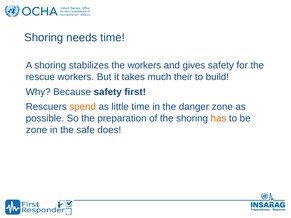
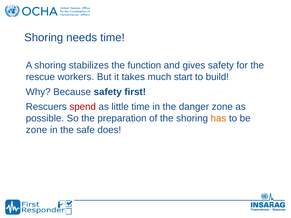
the workers: workers -> function (144, 65)
their: their -> start (183, 77)
spend colour: orange -> red (83, 107)
